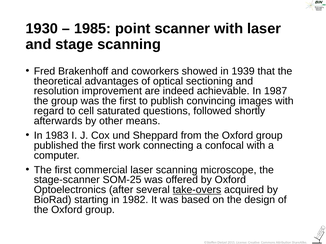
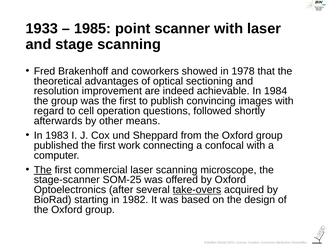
1930: 1930 -> 1933 (42, 29)
1939: 1939 -> 1978 (243, 71)
1987: 1987 -> 1984 (276, 91)
saturated: saturated -> operation (119, 111)
The underline: none -> present (43, 170)
